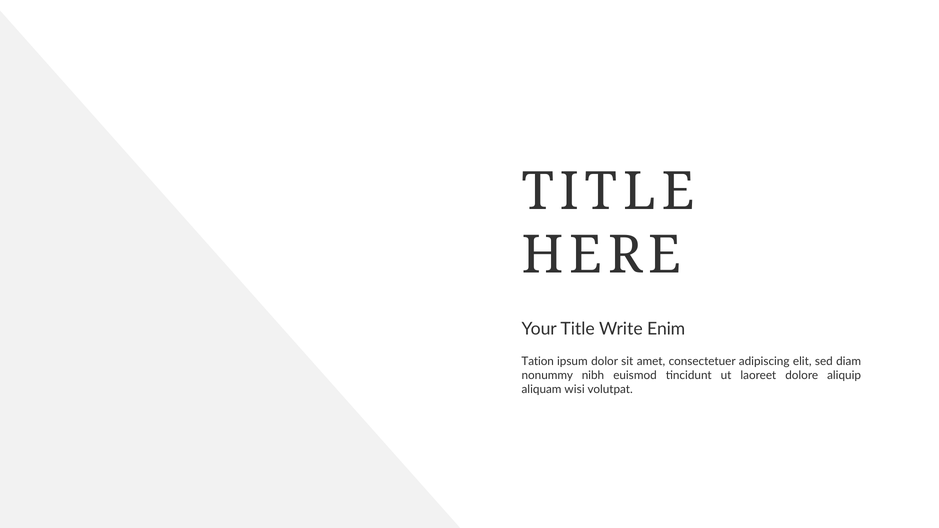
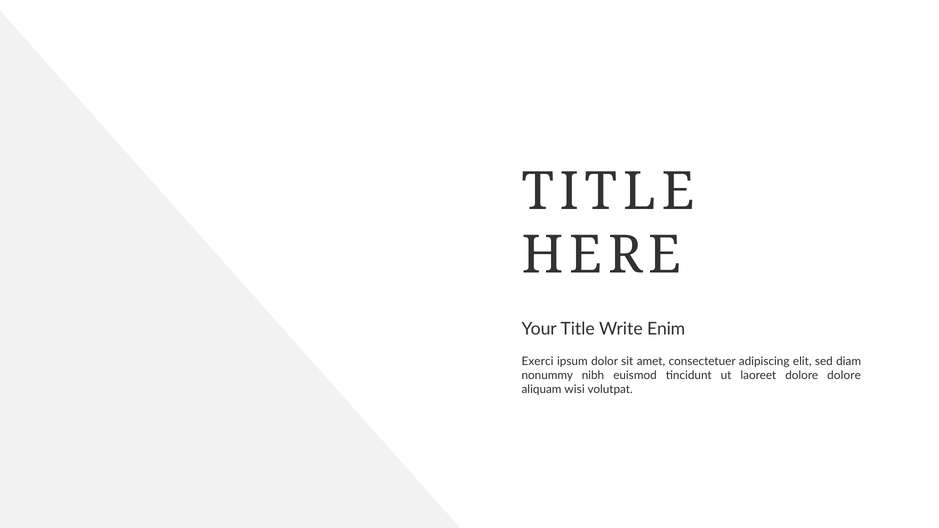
Tation: Tation -> Exerci (538, 362)
dolore aliquip: aliquip -> dolore (844, 376)
